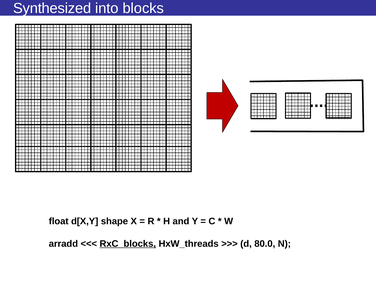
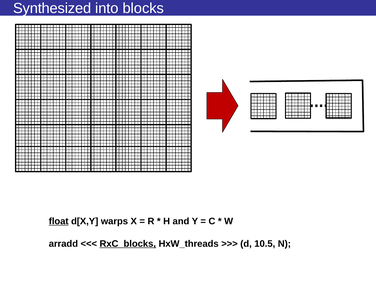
float underline: none -> present (59, 221)
shape: shape -> warps (114, 221)
80.0: 80.0 -> 10.5 (265, 244)
